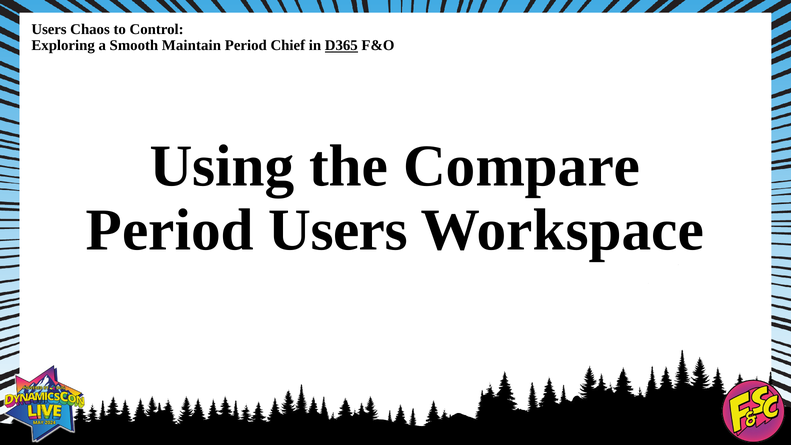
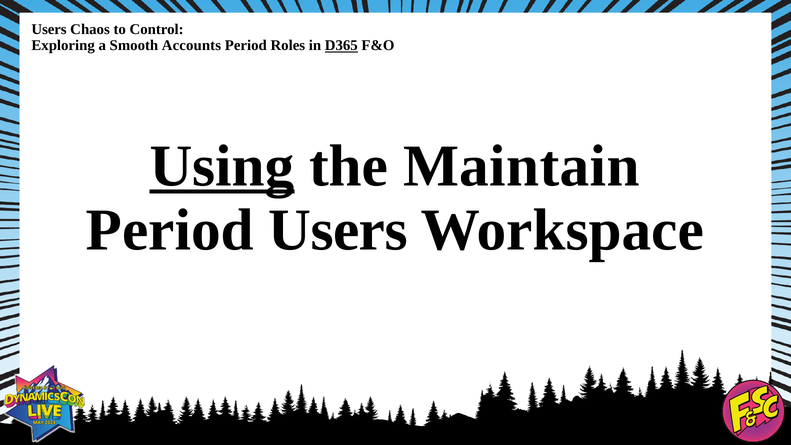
Maintain: Maintain -> Accounts (191, 45)
Chief: Chief -> Roles (288, 45)
Using underline: none -> present (222, 166)
Compare: Compare -> Maintain (521, 166)
